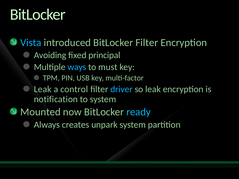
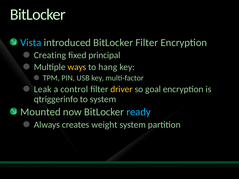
Avoiding: Avoiding -> Creating (50, 55)
ways colour: light blue -> yellow (77, 67)
must: must -> hang (108, 67)
driver colour: light blue -> yellow (122, 89)
so leak: leak -> goal (153, 89)
notification: notification -> qtriggerinfo (56, 99)
unpark: unpark -> weight (104, 125)
